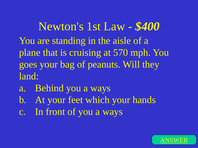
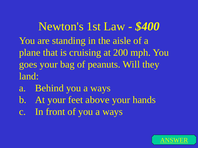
570: 570 -> 200 (121, 53)
which: which -> above (97, 100)
